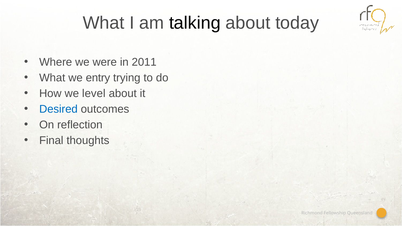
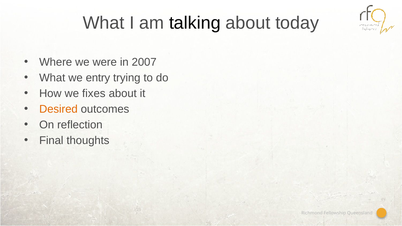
2011: 2011 -> 2007 (144, 62)
level: level -> fixes (94, 94)
Desired colour: blue -> orange (58, 109)
